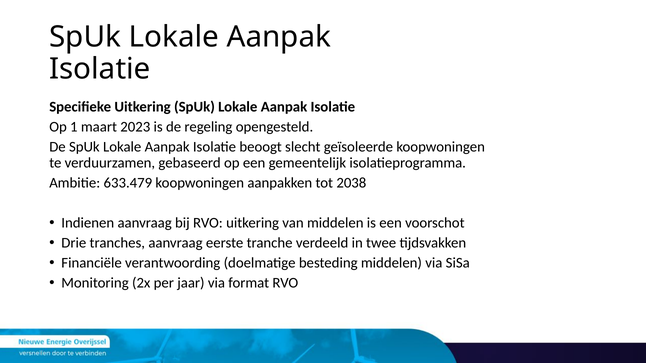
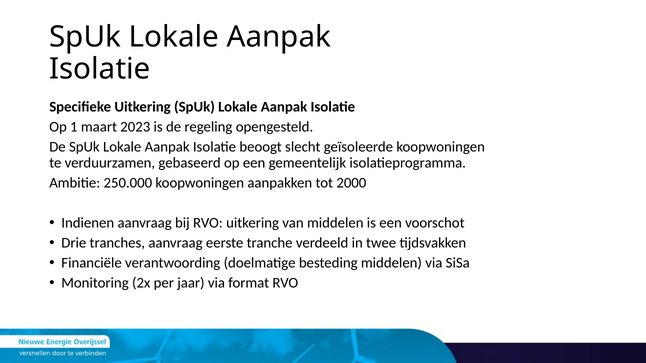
633.479: 633.479 -> 250.000 (128, 183)
2038: 2038 -> 2000 (351, 183)
